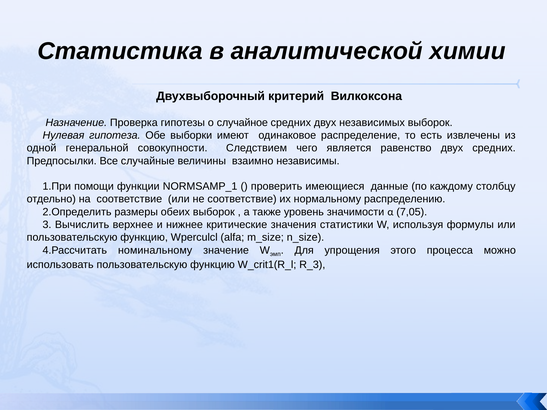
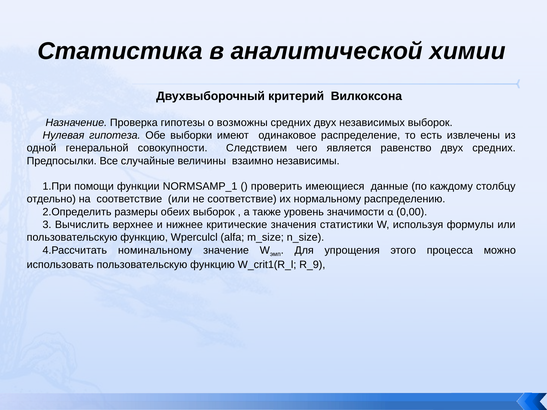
случайное: случайное -> возможны (242, 123)
7,05: 7,05 -> 0,00 (412, 212)
R_3: R_3 -> R_9 (312, 265)
